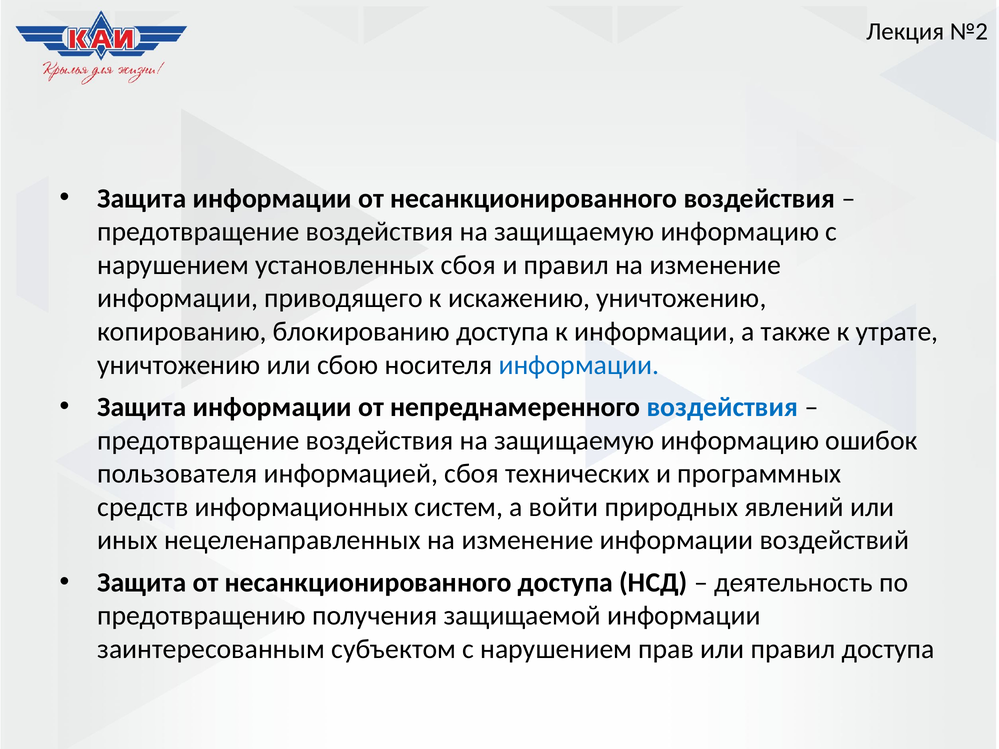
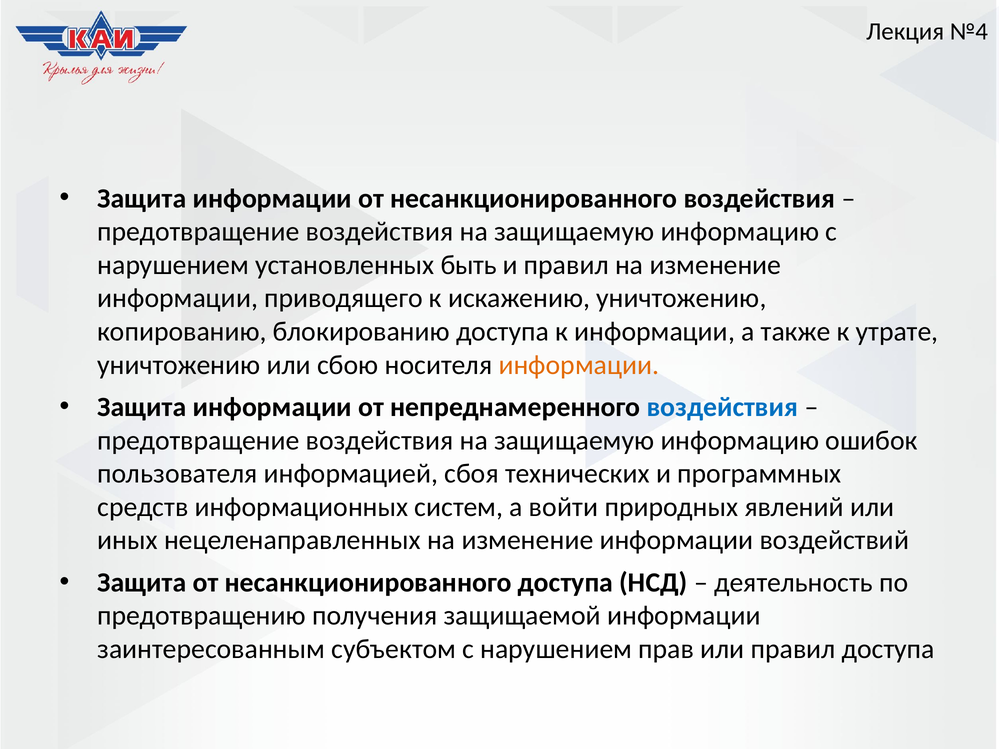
№2: №2 -> №4 (969, 31)
установленных сбоя: сбоя -> быть (469, 265)
информации colour: blue -> orange (579, 365)
